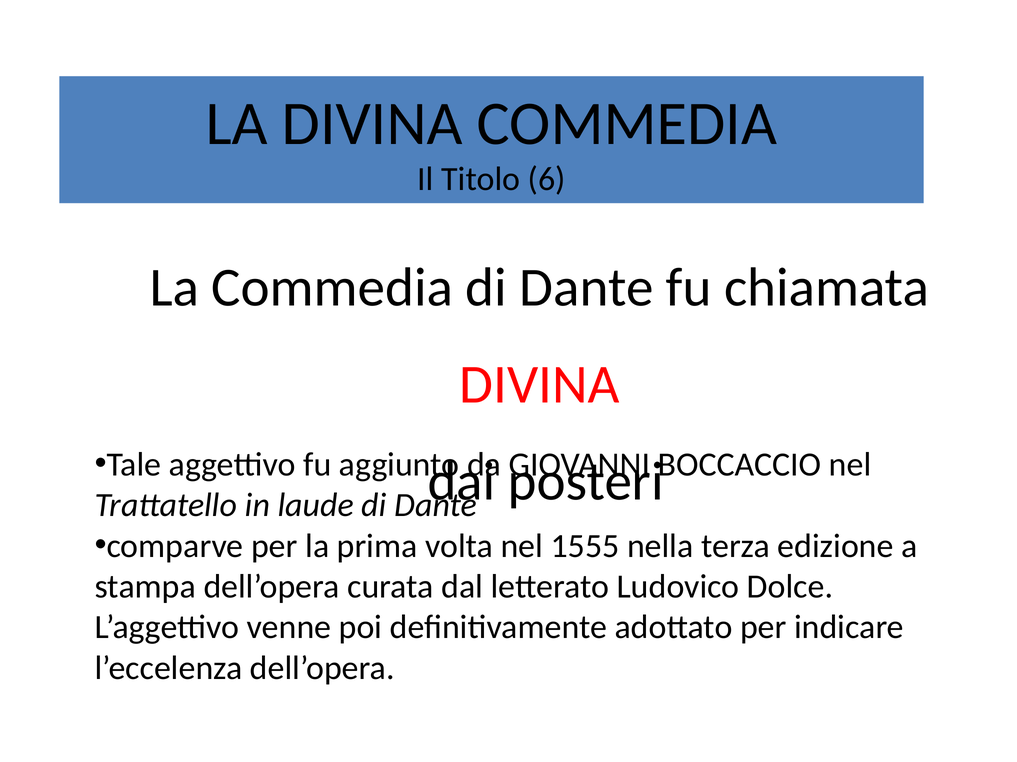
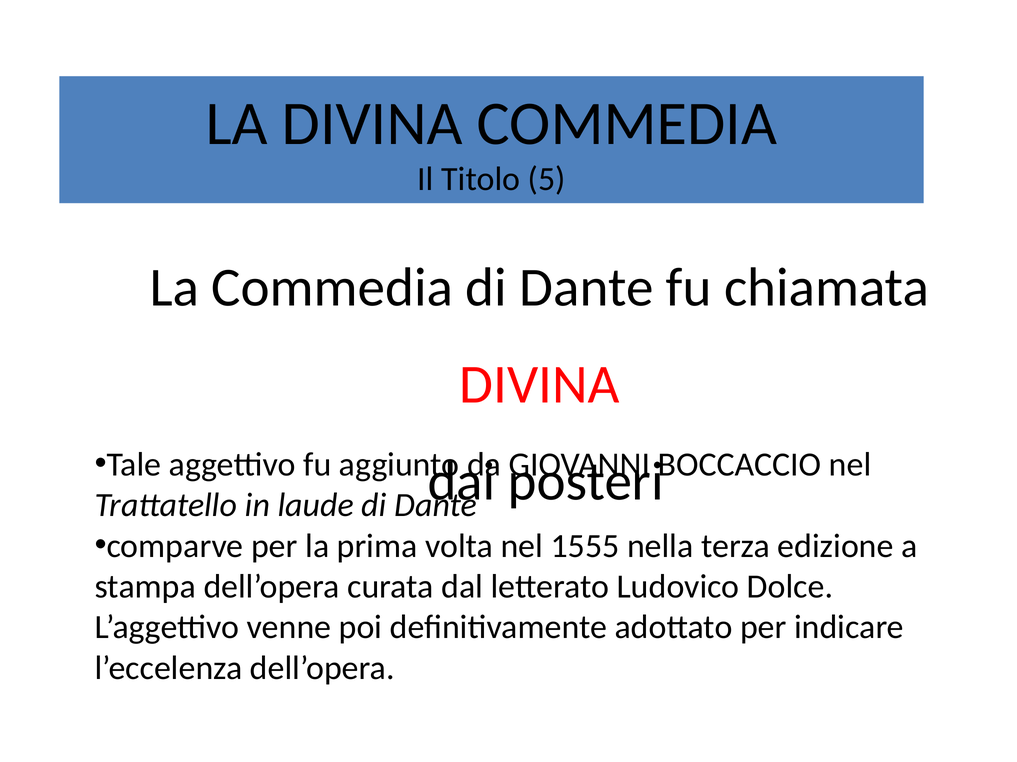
6: 6 -> 5 (547, 179)
